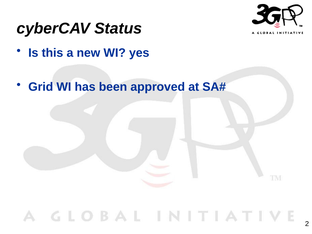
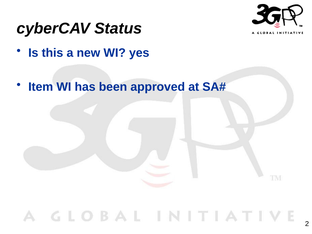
Grid: Grid -> Item (41, 87)
